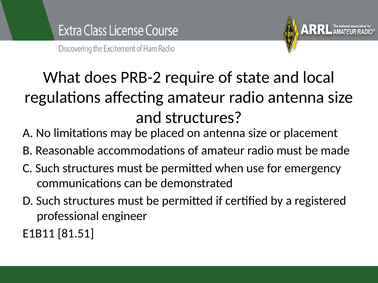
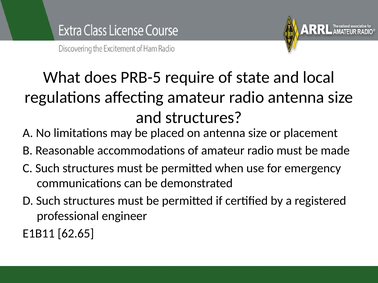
PRB-2: PRB-2 -> PRB-5 (141, 77)
81.51: 81.51 -> 62.65 (76, 234)
